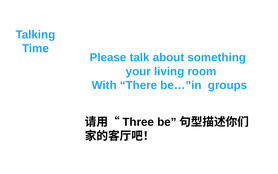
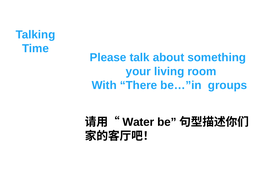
Three: Three -> Water (138, 122)
